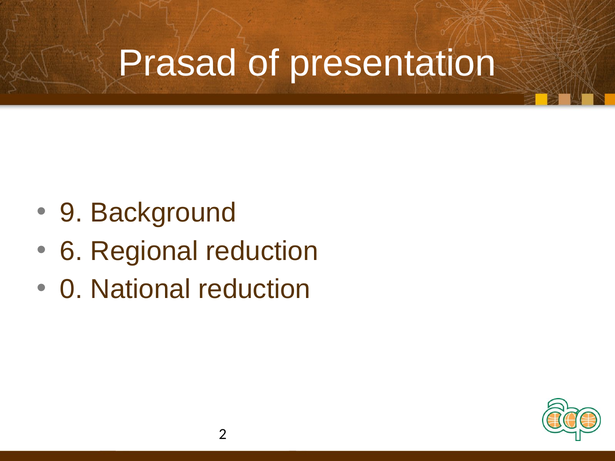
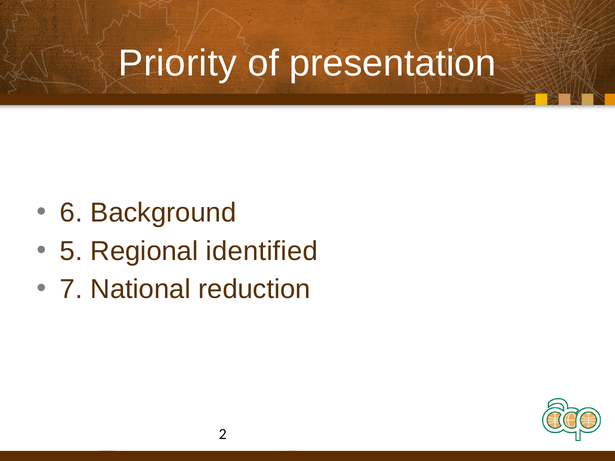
Prasad: Prasad -> Priority (178, 63)
9: 9 -> 6 (71, 213)
6: 6 -> 5 (71, 251)
Regional reduction: reduction -> identified (262, 251)
0: 0 -> 7 (71, 289)
